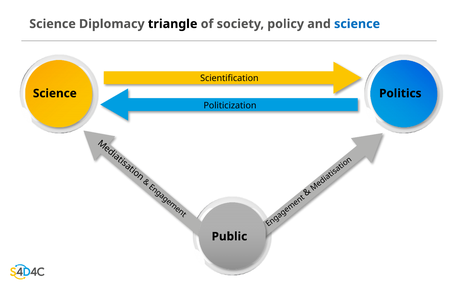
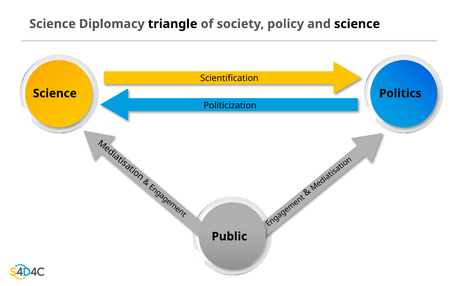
science colour: blue -> black (357, 24)
